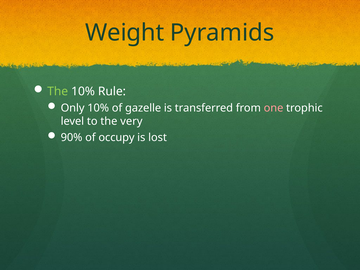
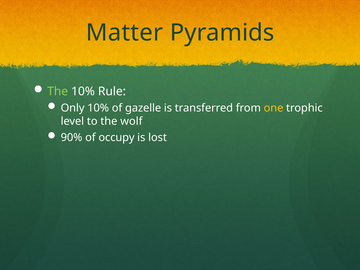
Weight: Weight -> Matter (124, 33)
one colour: pink -> yellow (274, 108)
very: very -> wolf (131, 121)
